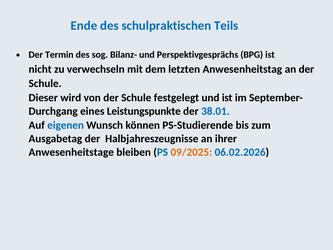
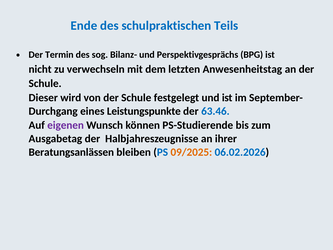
38.01: 38.01 -> 63.46 (215, 111)
eigenen colour: blue -> purple (66, 125)
Anwesenheitstage: Anwesenheitstage -> Beratungsanlässen (71, 152)
